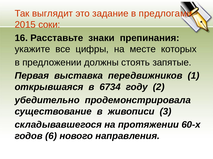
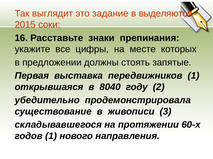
предлогами: предлогами -> выделяются (166, 13)
6734: 6734 -> 8040 (110, 87)
годов 6: 6 -> 1 (51, 137)
